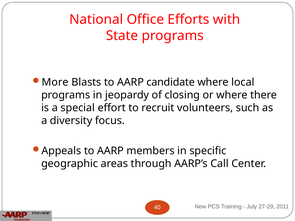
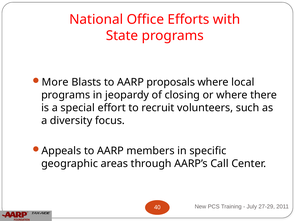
candidate: candidate -> proposals (171, 82)
